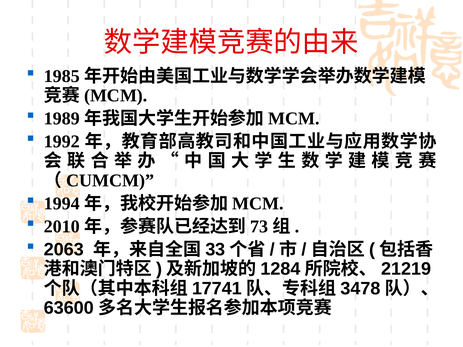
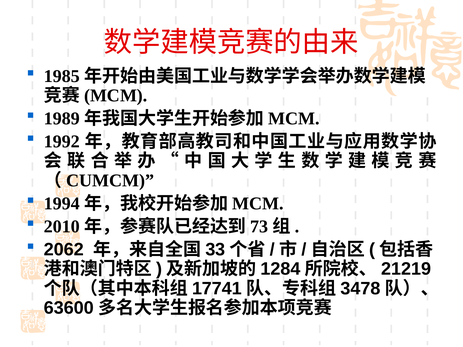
2063: 2063 -> 2062 (64, 250)
